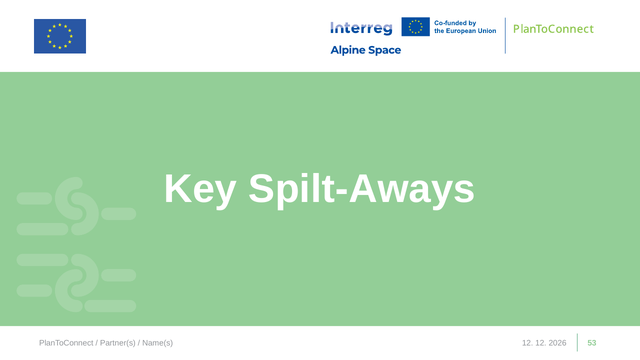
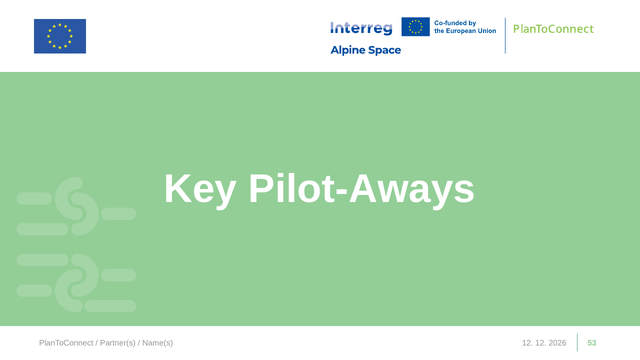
Spilt-Aways: Spilt-Aways -> Pilot-Aways (362, 189)
